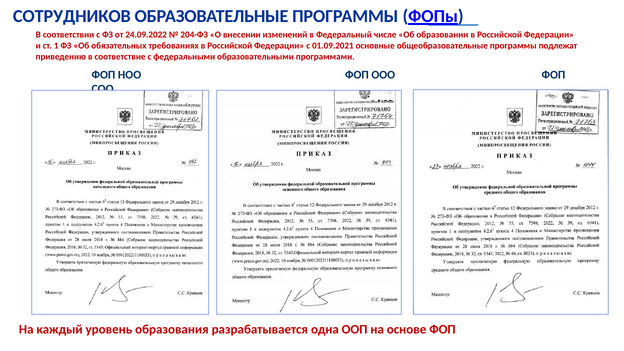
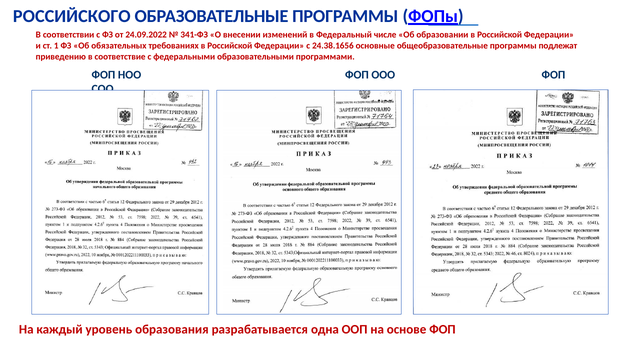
СОТРУДНИКОВ: СОТРУДНИКОВ -> РОССИЙСКОГО (72, 16)
204-ФЗ: 204-ФЗ -> 341-ФЗ (194, 35)
01.09.2021: 01.09.2021 -> 24.38.1656 (333, 46)
